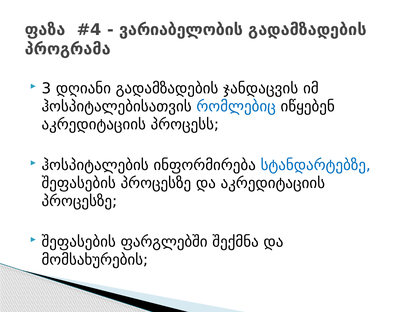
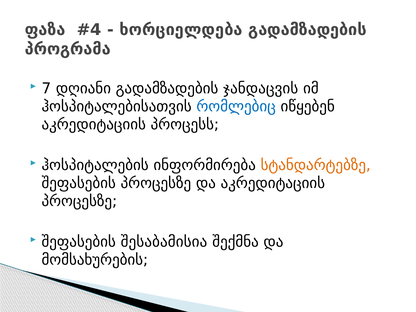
ვარიაბელობის: ვარიაბელობის -> ხორციელდება (181, 30)
3: 3 -> 7 (46, 88)
სტანდარტებზე colour: blue -> orange (316, 165)
ფარგლებში: ფარგლებში -> შესაბამისია (164, 242)
